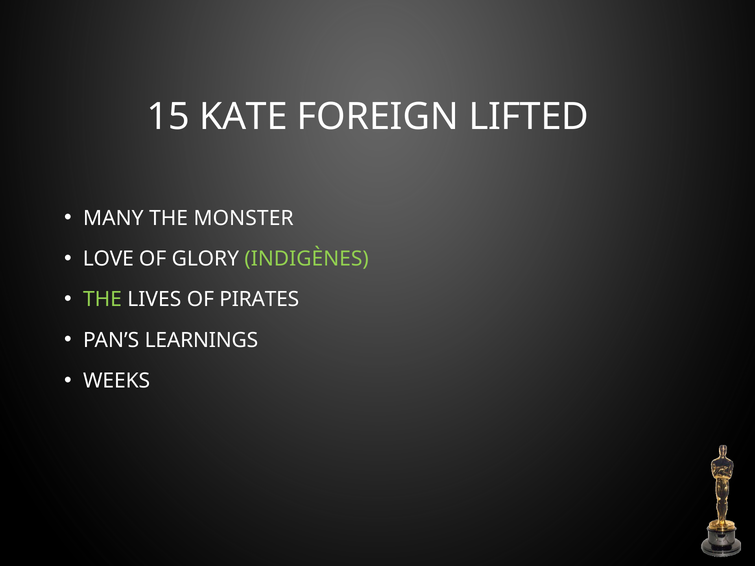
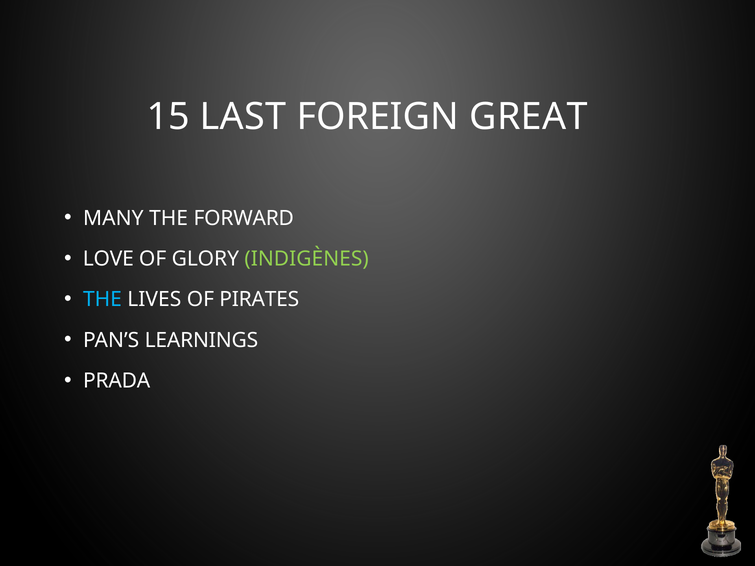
KATE: KATE -> LAST (243, 117)
LIFTED: LIFTED -> GREAT (528, 117)
MONSTER: MONSTER -> FORWARD (244, 218)
THE colour: light green -> light blue (102, 300)
WEEKS: WEEKS -> PRADA (117, 381)
